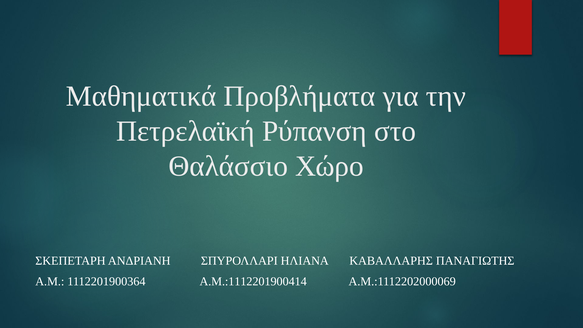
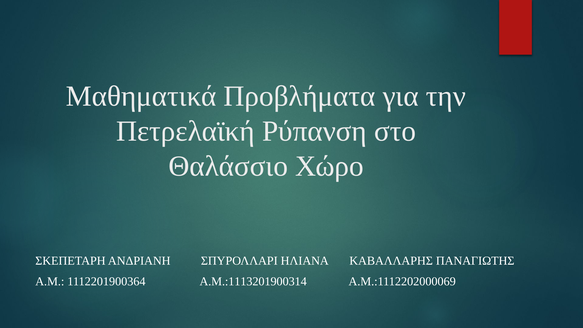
Α.Μ.:1112201900414: Α.Μ.:1112201900414 -> Α.Μ.:1113201900314 (253, 281)
